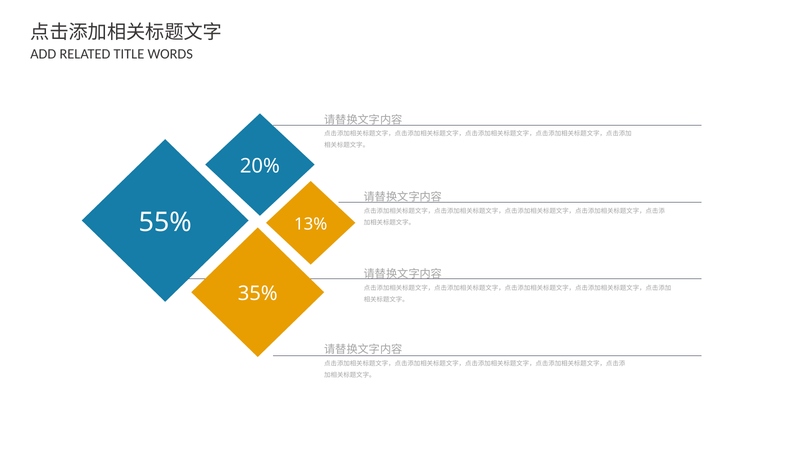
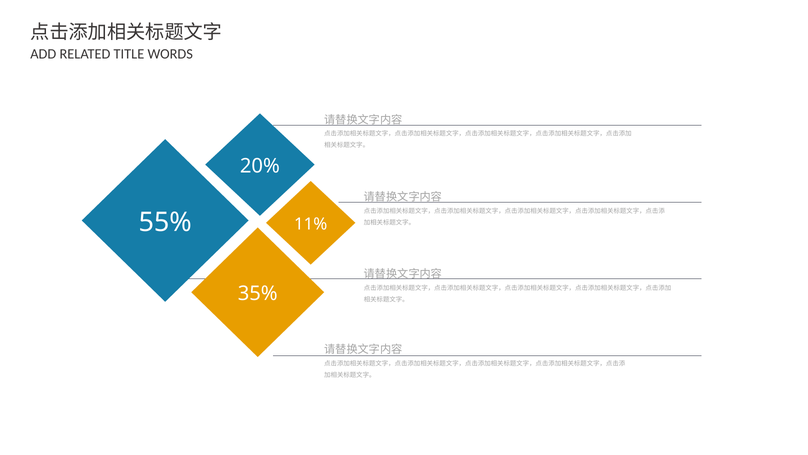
13%: 13% -> 11% (311, 224)
